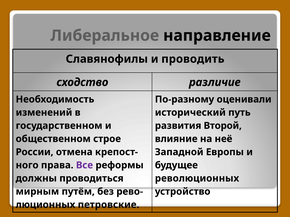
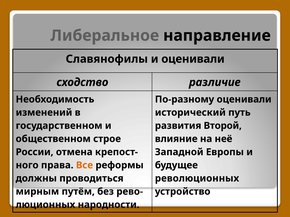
и проводить: проводить -> оценивали (193, 59)
Все colour: purple -> orange (84, 166)
петровские: петровские -> народности (109, 205)
